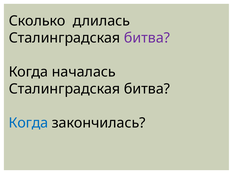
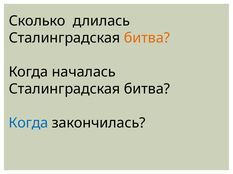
битва colour: purple -> orange (147, 38)
